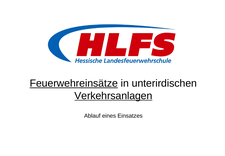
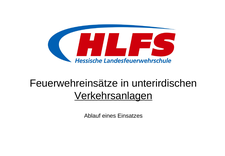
Feuerwehreinsätze underline: present -> none (74, 83)
